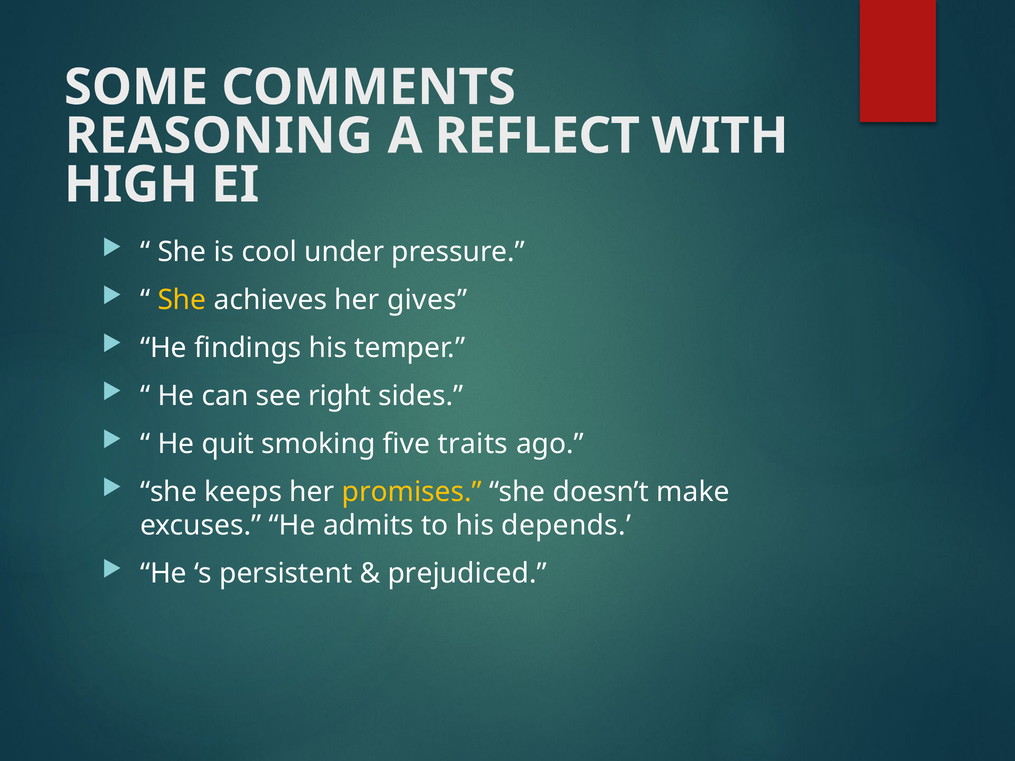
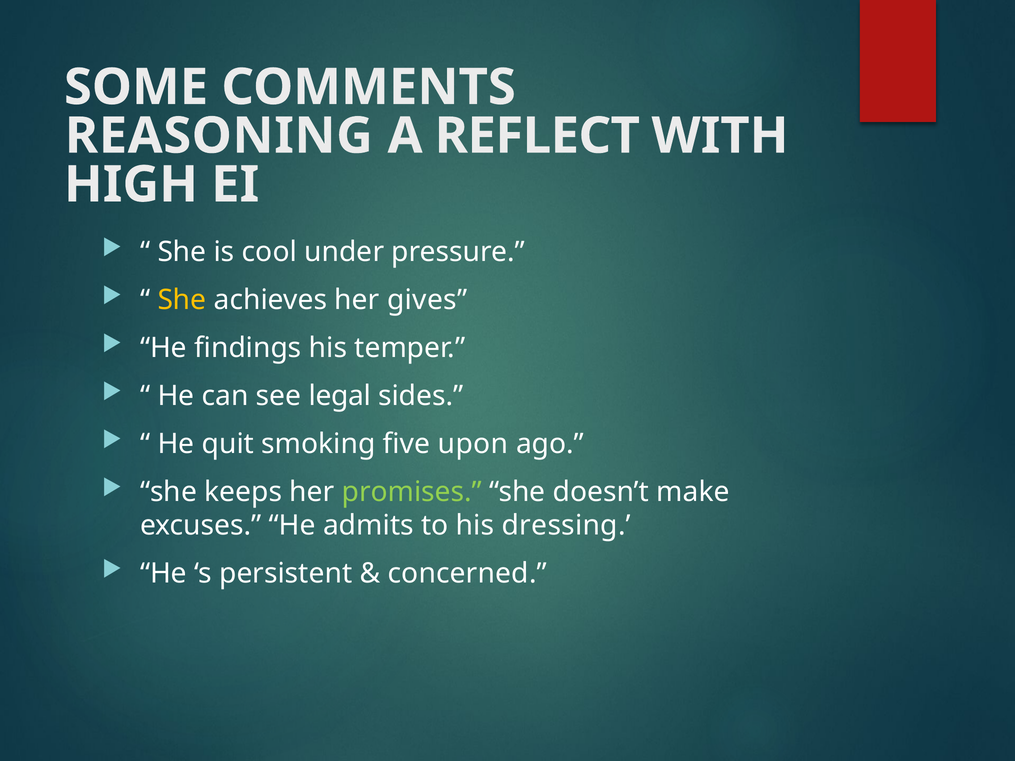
right: right -> legal (340, 396)
traits: traits -> upon (473, 444)
promises colour: yellow -> light green (412, 492)
depends: depends -> dressing (566, 526)
prejudiced: prejudiced -> concerned (467, 574)
